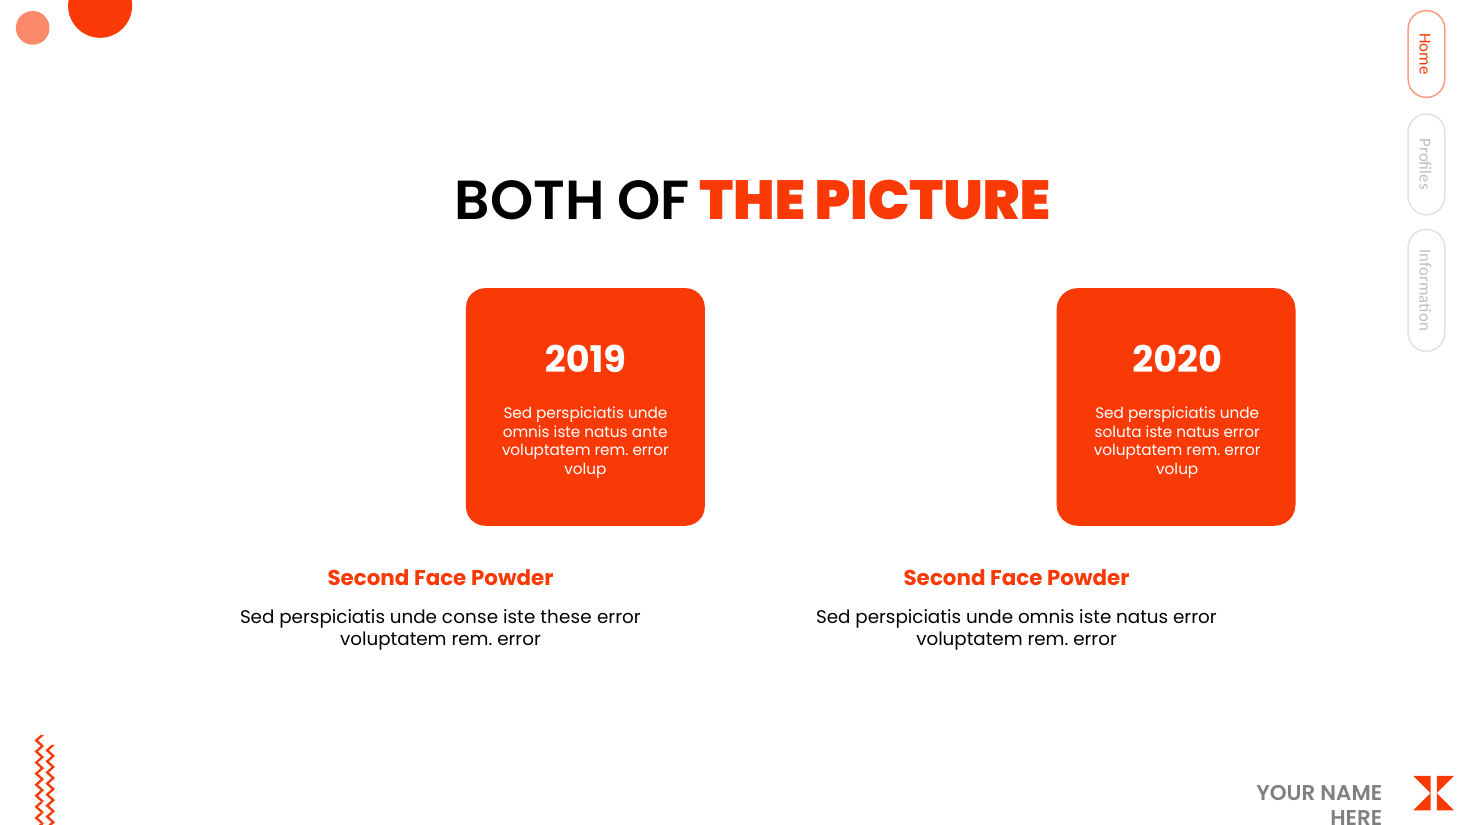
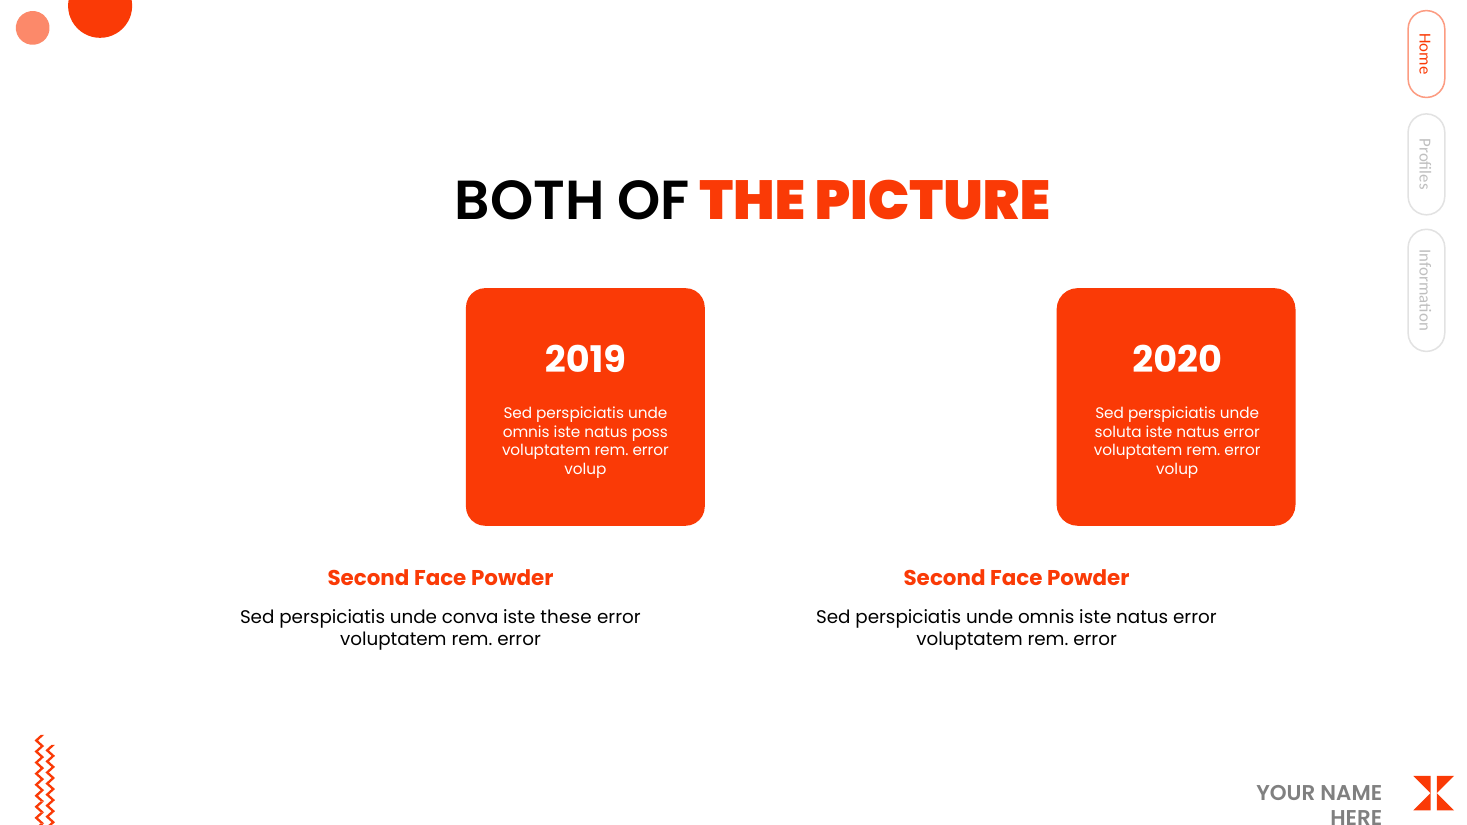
ante: ante -> poss (650, 432)
conse: conse -> conva (470, 617)
